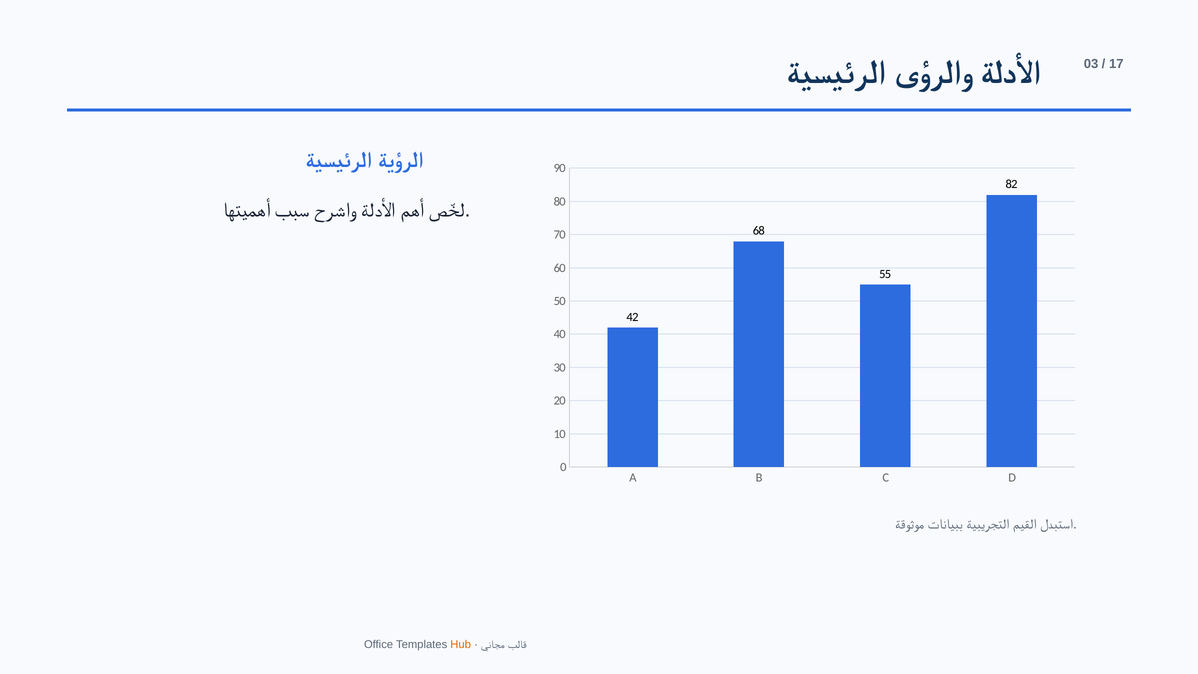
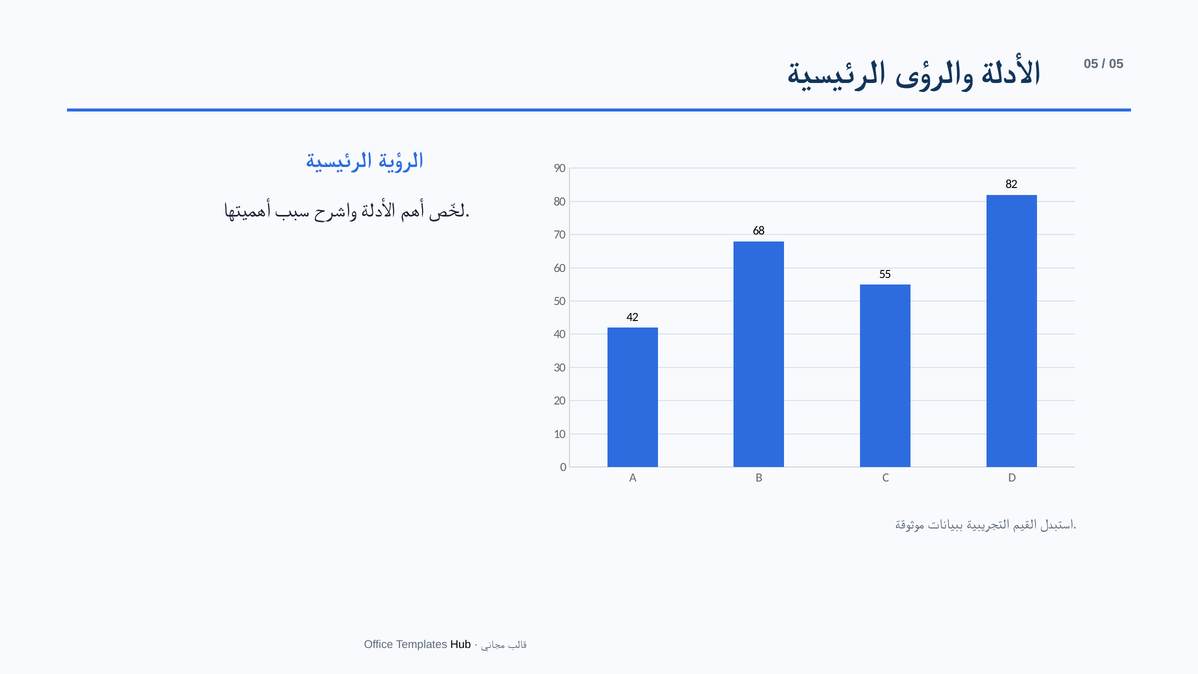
03: 03 -> 05 (1091, 64)
17: 17 -> 05 (1116, 64)
Hub colour: orange -> black (461, 645)
